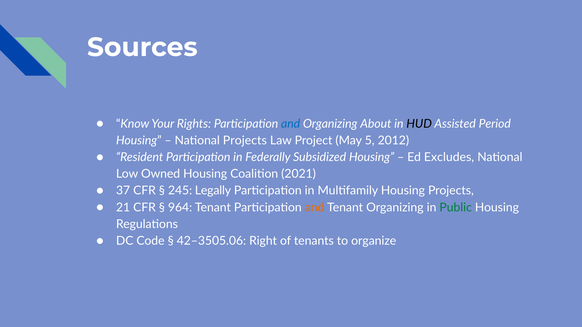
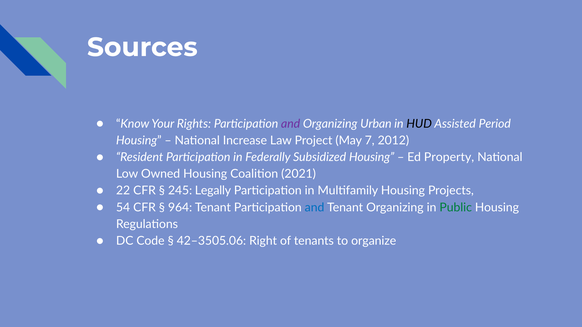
and colour: blue -> purple (291, 124)
About: About -> Urban (376, 124)
National Projects: Projects -> Increase (245, 141)
5: 5 -> 7 (370, 141)
Excludes: Excludes -> Property (449, 157)
37: 37 -> 22 (123, 191)
21: 21 -> 54 (123, 208)
and colour: orange -> blue (315, 208)
